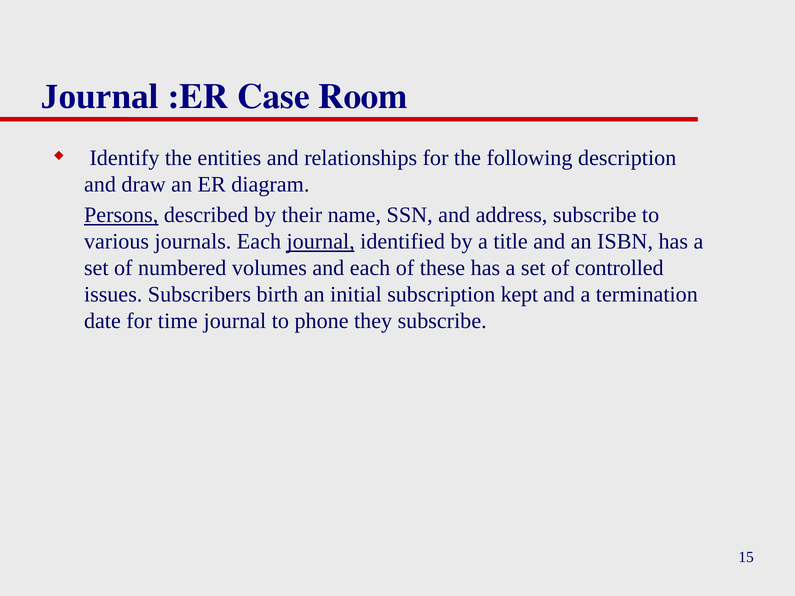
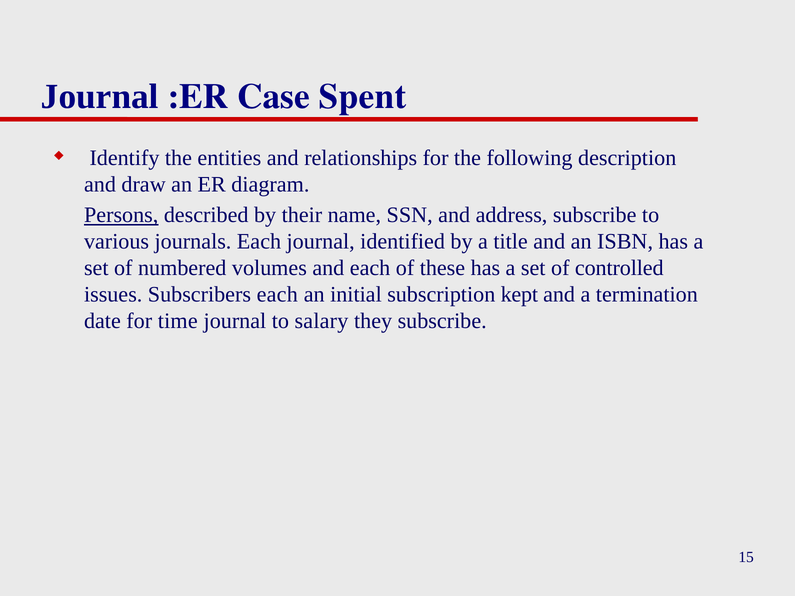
Room: Room -> Spent (363, 97)
journal underline: present -> none (321, 242)
Subscribers birth: birth -> each (277, 295)
phone: phone -> salary (321, 321)
